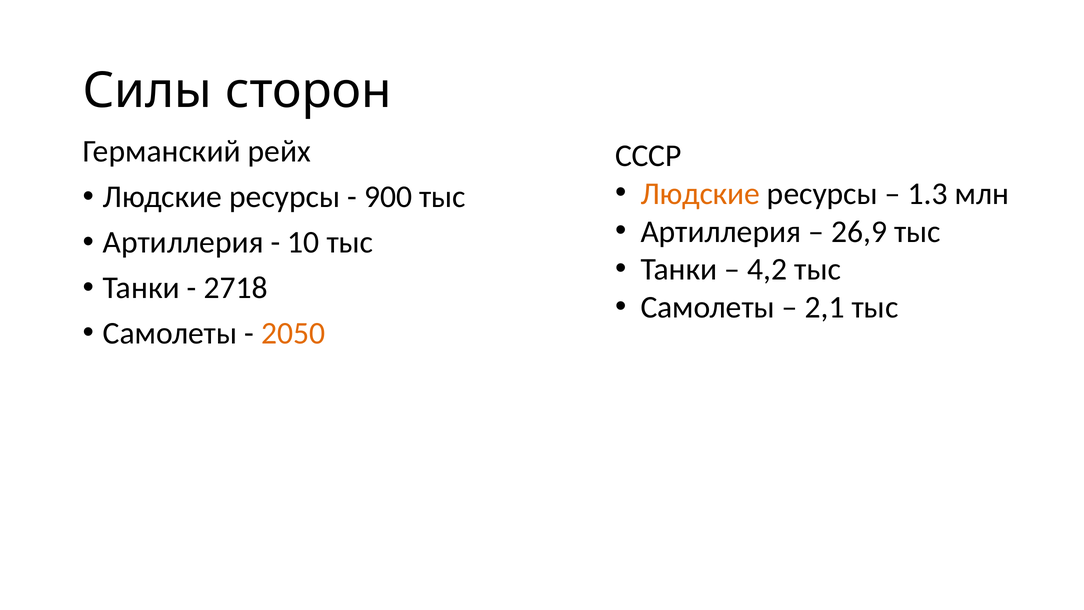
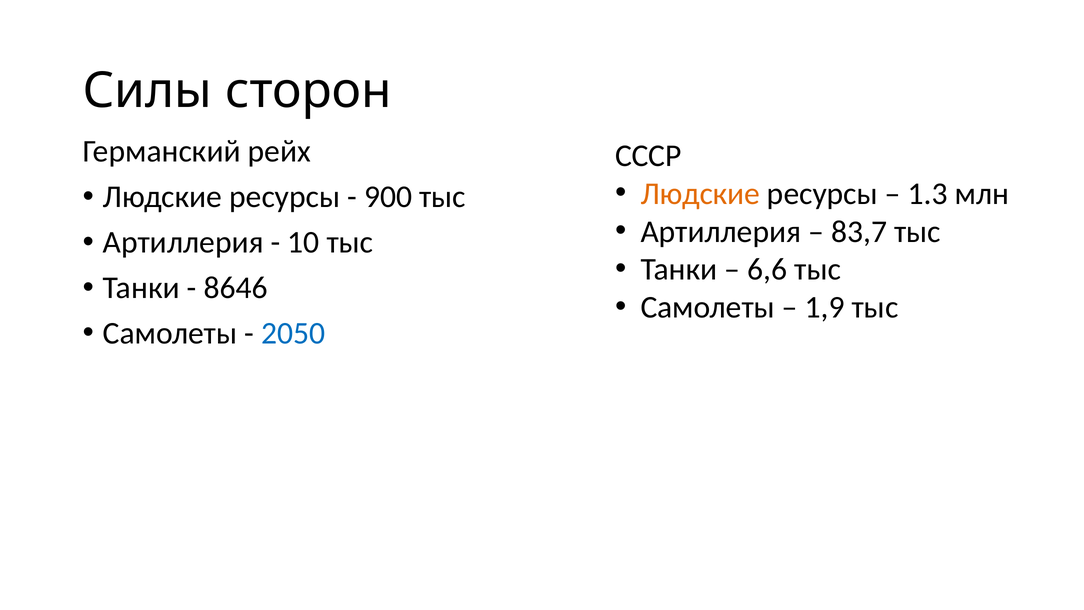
26,9: 26,9 -> 83,7 (859, 231)
4,2: 4,2 -> 6,6 (767, 269)
2718: 2718 -> 8646 (236, 288)
2,1: 2,1 -> 1,9 (825, 307)
2050 colour: orange -> blue (293, 333)
